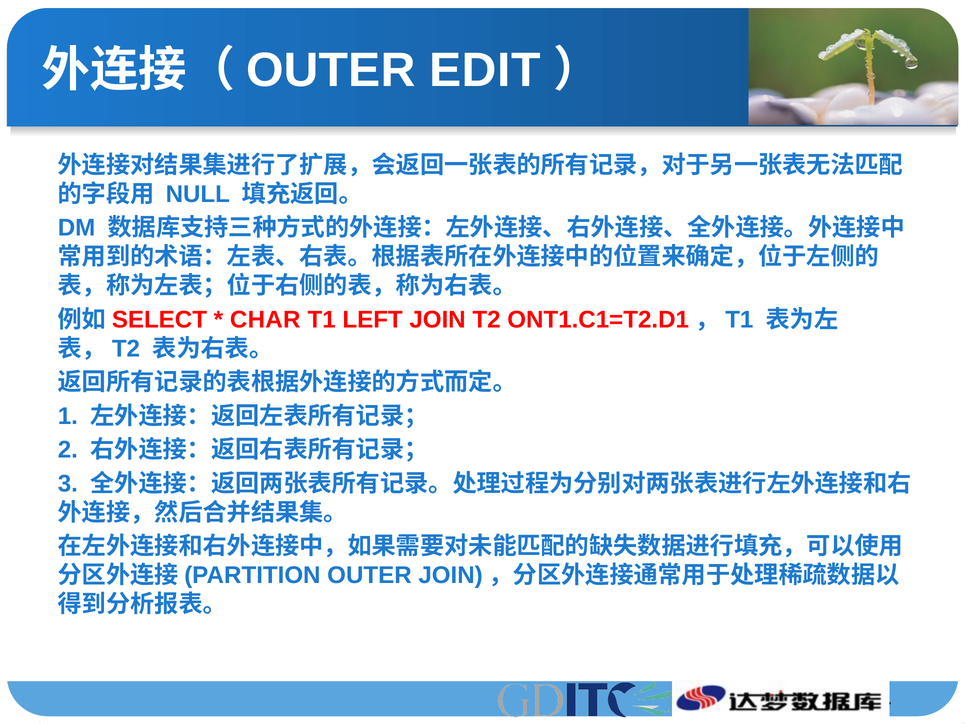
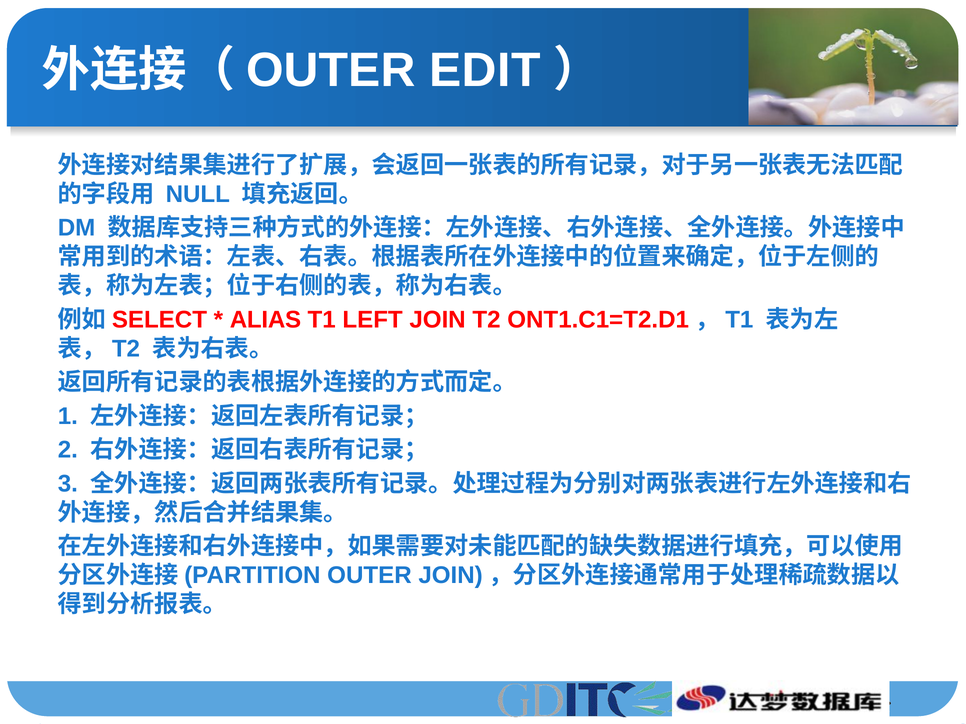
CHAR: CHAR -> ALIAS (265, 320)
